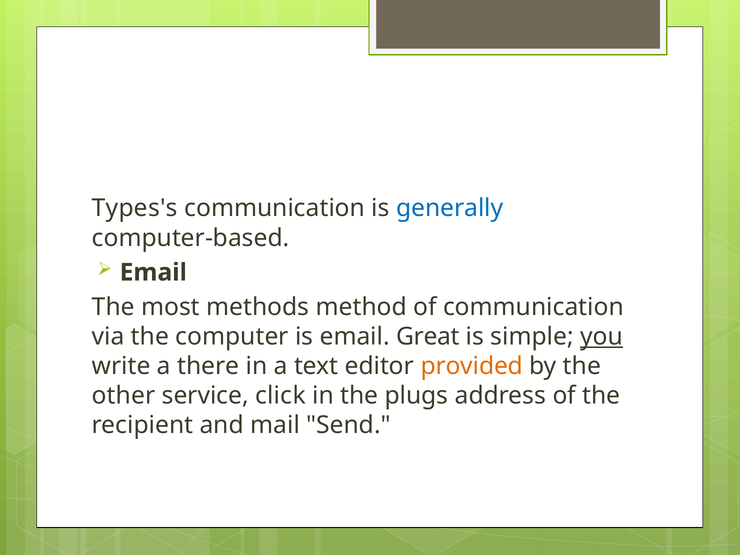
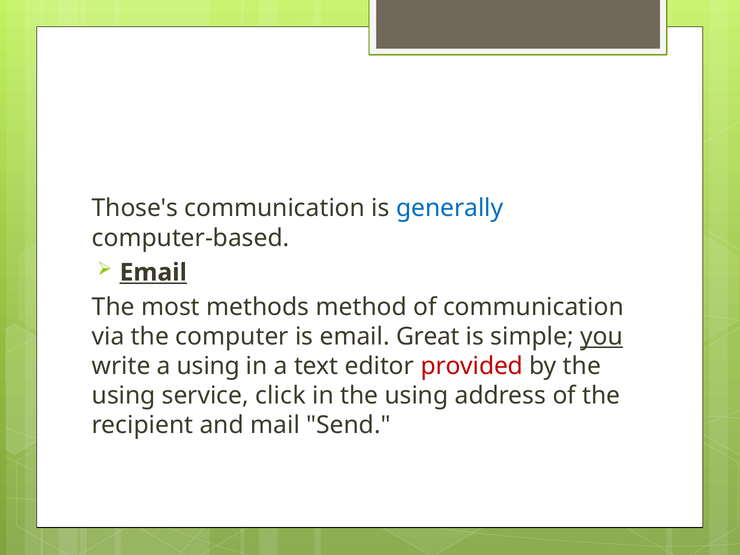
Types's: Types's -> Those's (135, 208)
Email underline: none -> present (153, 272)
a there: there -> using (208, 366)
provided colour: orange -> red (472, 366)
other: other -> using (124, 396)
in the plugs: plugs -> using (416, 396)
